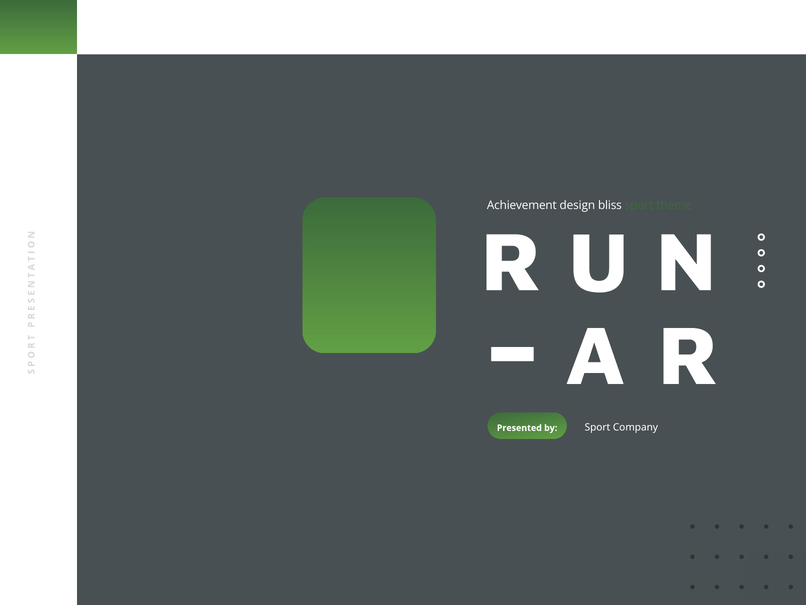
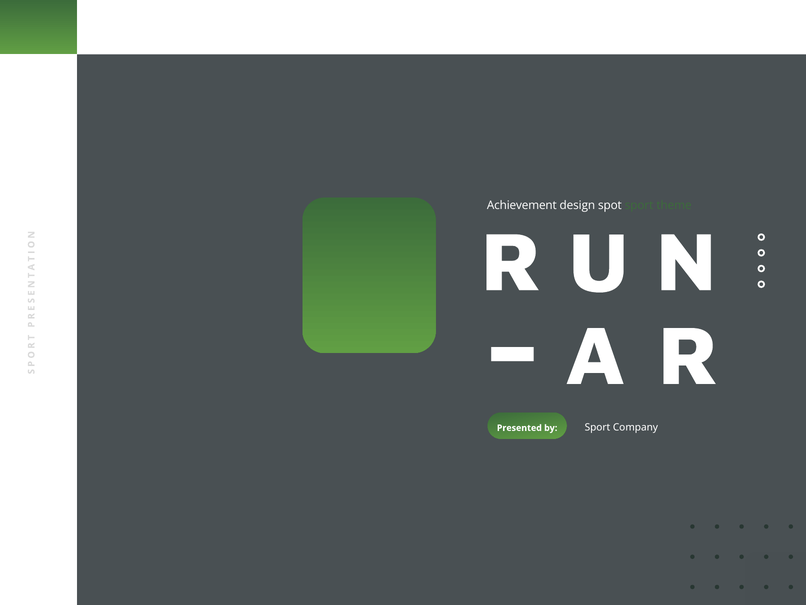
bliss: bliss -> spot (610, 205)
